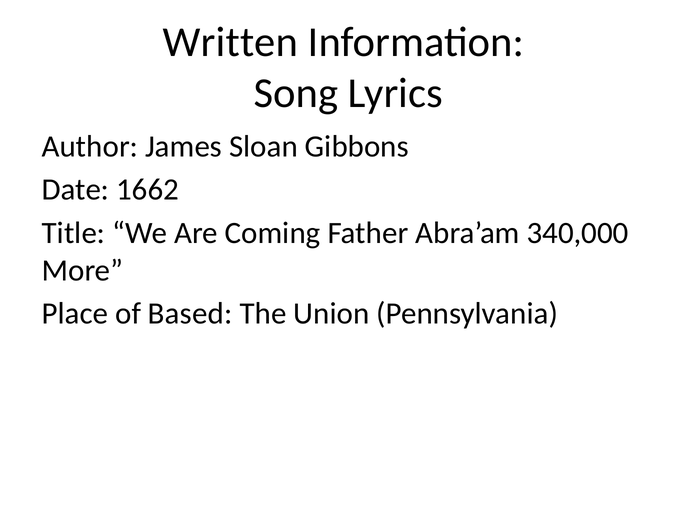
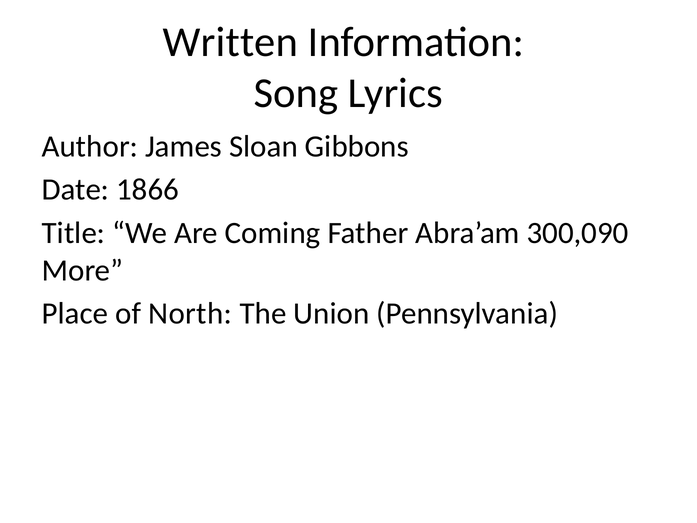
1662: 1662 -> 1866 (148, 190)
340,000: 340,000 -> 300,090 (578, 233)
Based: Based -> North (190, 314)
